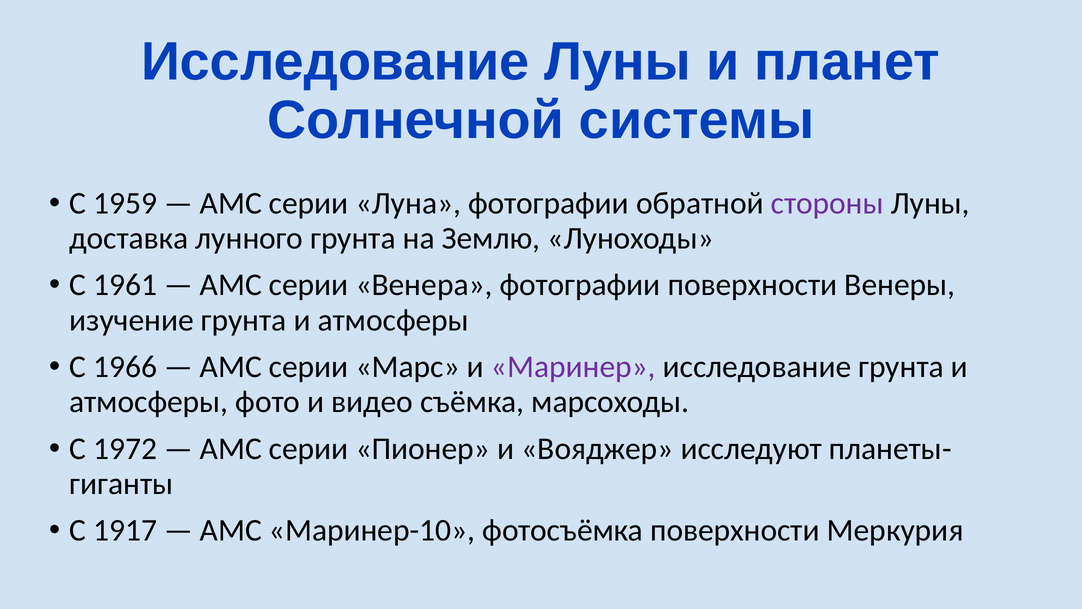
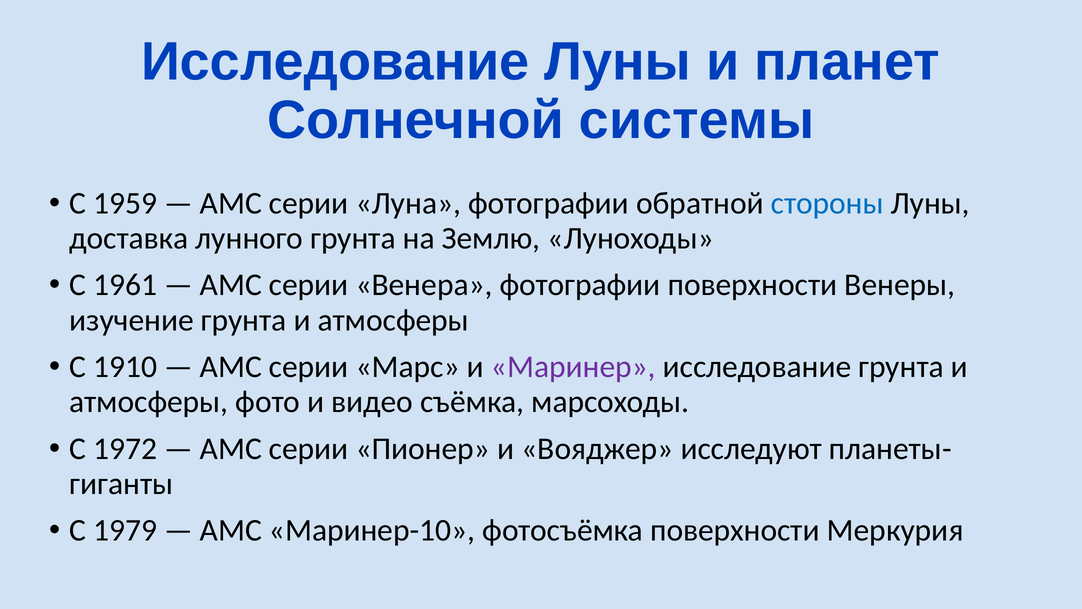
стороны colour: purple -> blue (827, 203)
1966: 1966 -> 1910 (125, 367)
1917: 1917 -> 1979 (125, 530)
